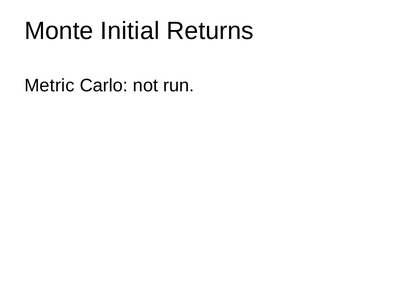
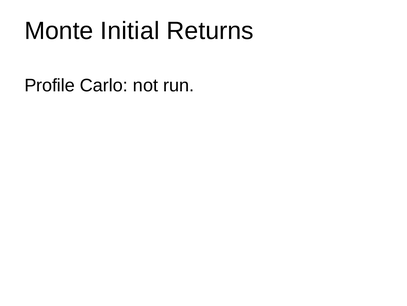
Metric: Metric -> Profile (50, 85)
